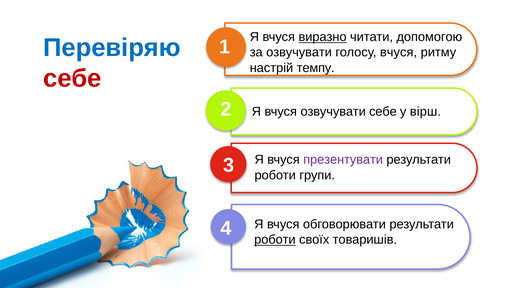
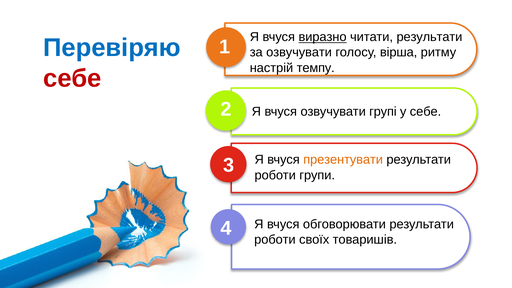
читати допомогою: допомогою -> результати (429, 37)
голосу вчуся: вчуся -> вірша (399, 52)
озвучувати себе: себе -> групі (383, 112)
у вірш: вірш -> себе (426, 112)
презентувати colour: purple -> orange (343, 160)
роботи underline: present -> none (275, 240)
